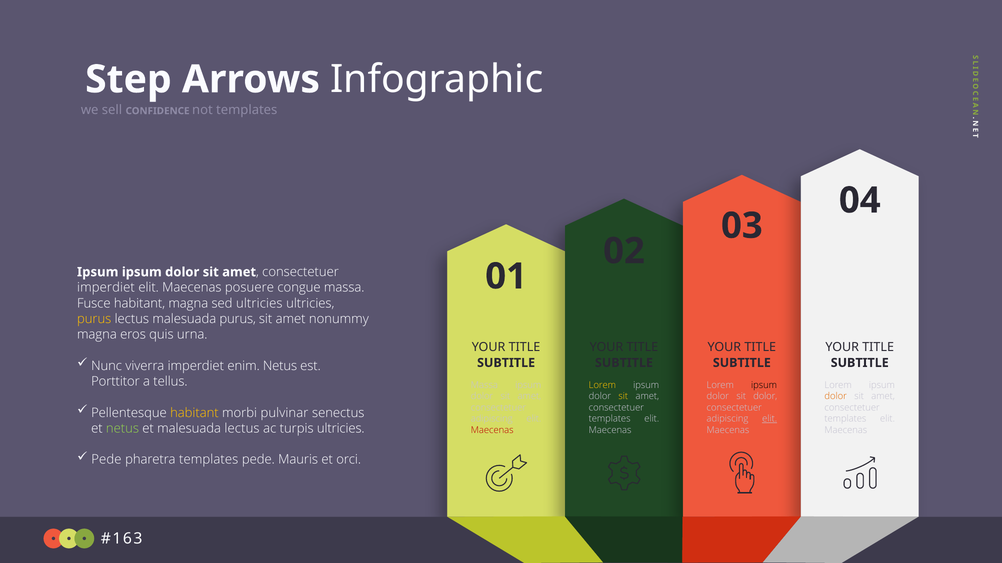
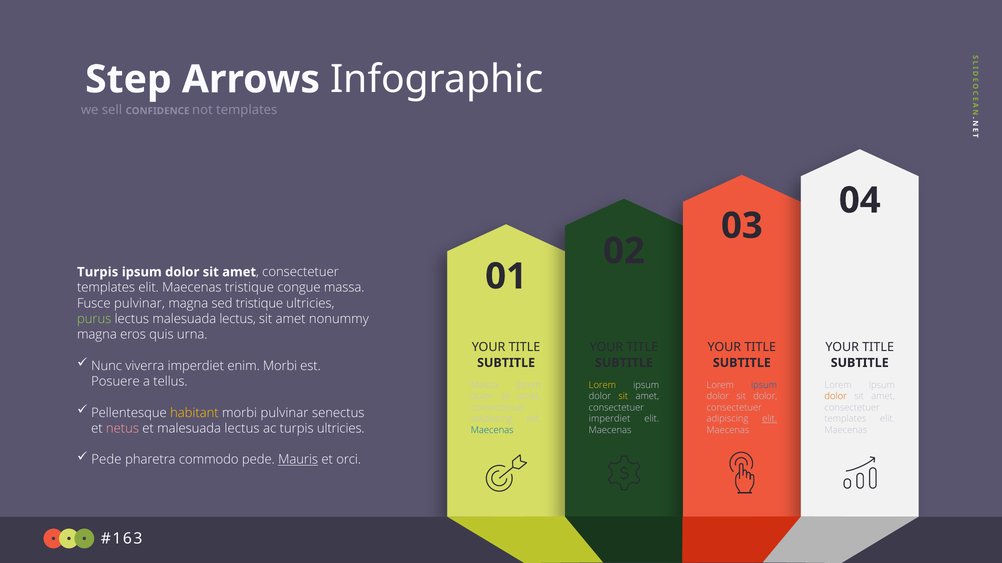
Ipsum: Ipsum -> Turpis (98, 272)
imperdiet: imperdiet -> templates (106, 288)
Maecenas posuere: posuere -> tristique (249, 288)
Fusce habitant: habitant -> pulvinar (139, 304)
sed ultricies: ultricies -> tristique (259, 304)
purus colour: yellow -> light green (94, 319)
lectus malesuada purus: purus -> lectus (238, 319)
enim Netus: Netus -> Morbi (280, 366)
Porttitor: Porttitor -> Posuere (115, 382)
ipsum colour: black -> blue (764, 386)
templates: templates -> imperdiet (610, 419)
netus colour: light green -> pink (122, 429)
Maecenas colour: red -> blue (492, 431)
pharetra templates: templates -> commodo (209, 460)
Mauris underline: none -> present (298, 460)
